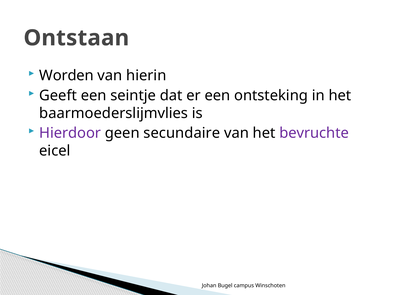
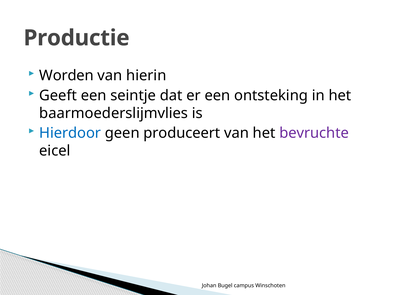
Ontstaan: Ontstaan -> Productie (77, 38)
Hierdoor colour: purple -> blue (70, 133)
secundaire: secundaire -> produceert (182, 133)
